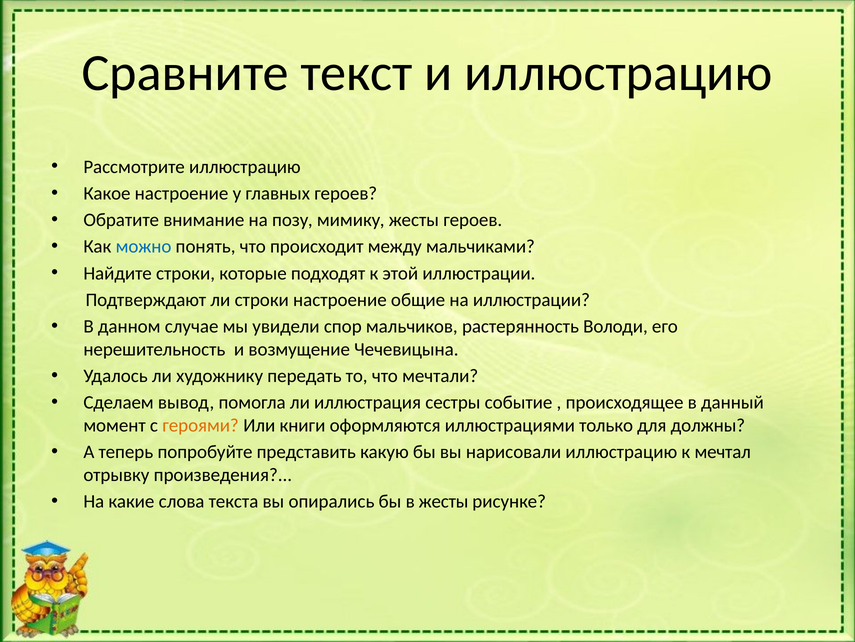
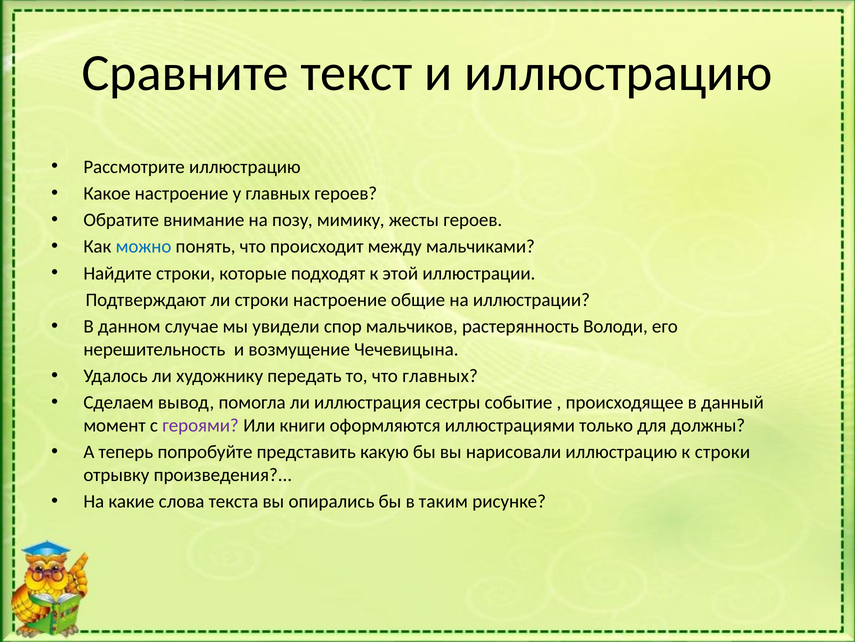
что мечтали: мечтали -> главных (440, 376)
героями colour: orange -> purple (201, 425)
к мечтал: мечтал -> строки (722, 452)
в жесты: жесты -> таким (443, 501)
